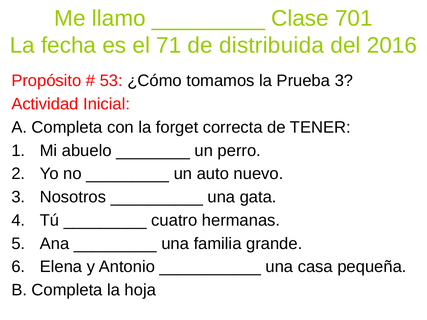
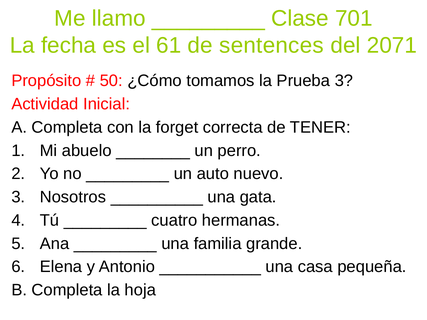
71: 71 -> 61 (169, 45)
distribuida: distribuida -> sentences (272, 45)
2016: 2016 -> 2071 (392, 45)
53: 53 -> 50 (111, 81)
